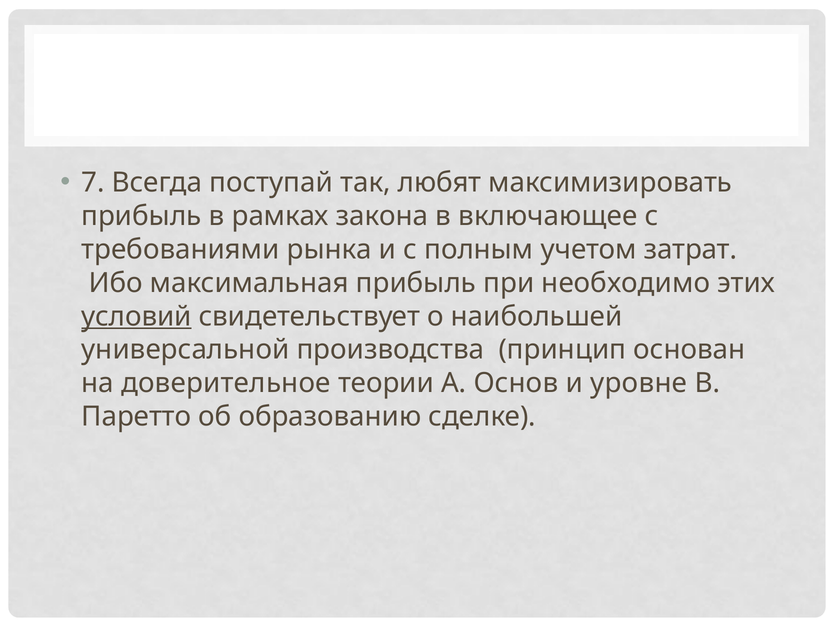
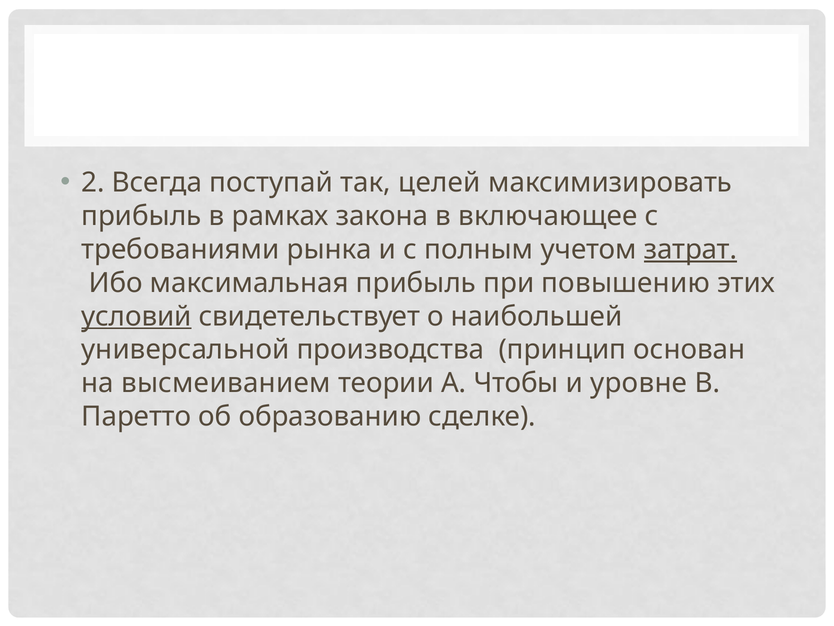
7: 7 -> 2 (93, 183)
любят: любят -> целей (439, 183)
затрат underline: none -> present (690, 249)
необходимо: необходимо -> повышению (626, 283)
доверительное: доверительное -> высмеиванием (226, 383)
Основ: Основ -> Чтобы (516, 383)
